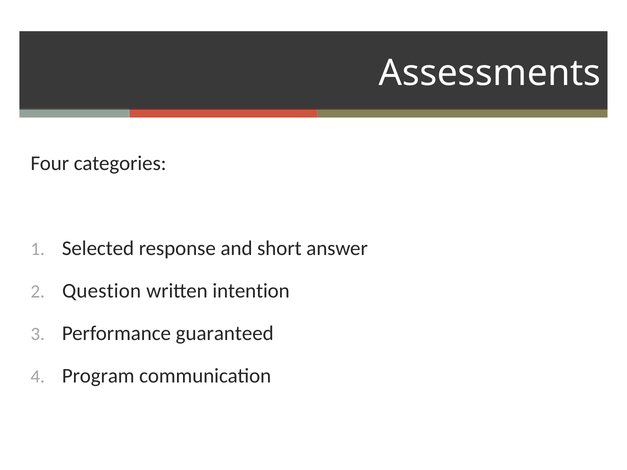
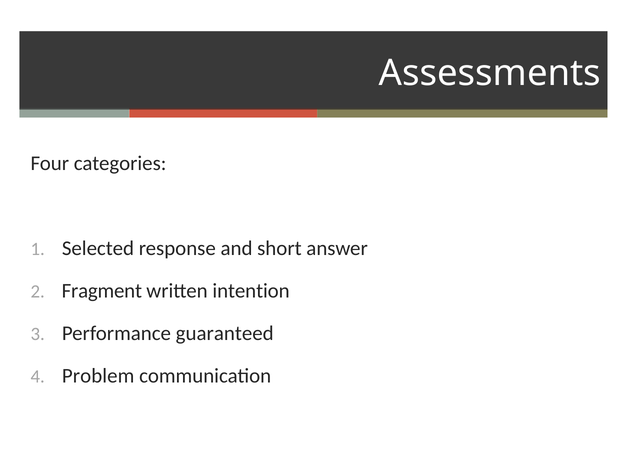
Question: Question -> Fragment (102, 291)
Program: Program -> Problem (98, 376)
